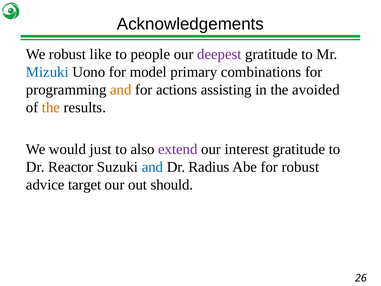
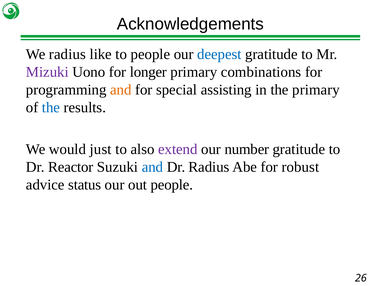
We robust: robust -> radius (67, 54)
deepest colour: purple -> blue (219, 54)
Mizuki colour: blue -> purple (47, 72)
model: model -> longer (148, 72)
actions: actions -> special (177, 90)
the avoided: avoided -> primary (316, 90)
the colour: orange -> blue (51, 107)
interest: interest -> number (247, 149)
target: target -> status (85, 185)
out should: should -> people (172, 185)
